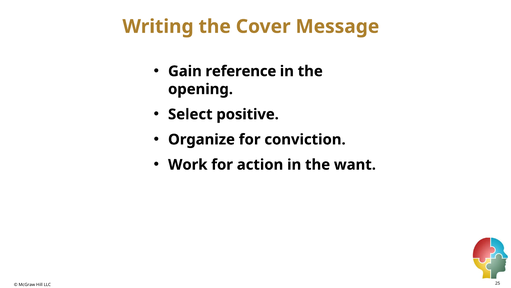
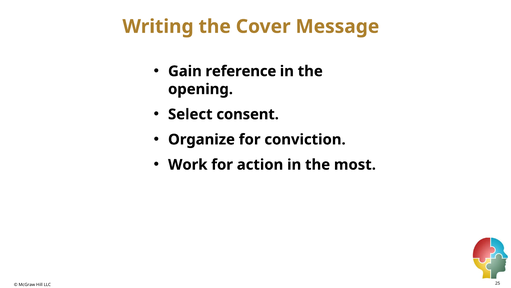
positive: positive -> consent (248, 114)
want: want -> most (355, 164)
